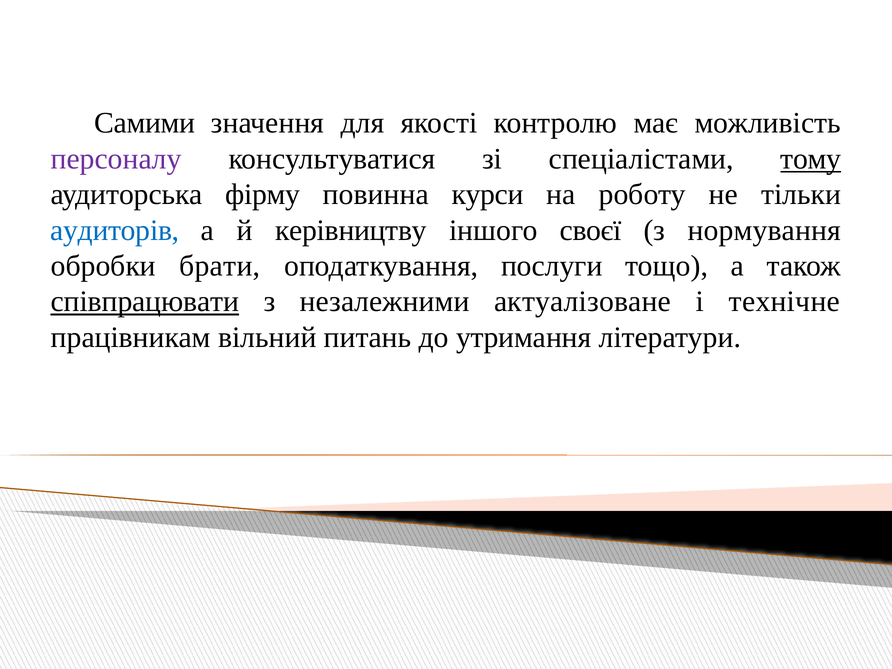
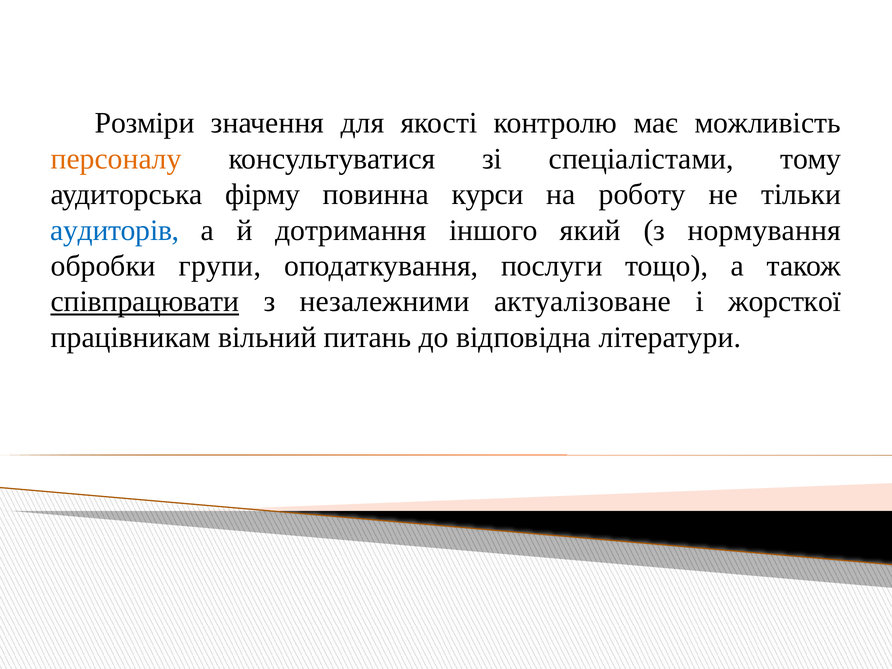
Самими: Самими -> Розміри (145, 123)
персоналу colour: purple -> orange (116, 159)
тому underline: present -> none (811, 159)
керівництву: керівництву -> дотримання (351, 230)
своєї: своєї -> який (590, 230)
брати: брати -> групи (220, 266)
технічне: технічне -> жорсткої (785, 302)
утримання: утримання -> відповідна (524, 337)
